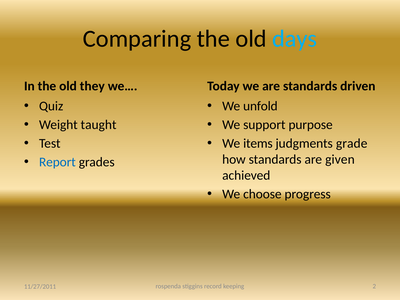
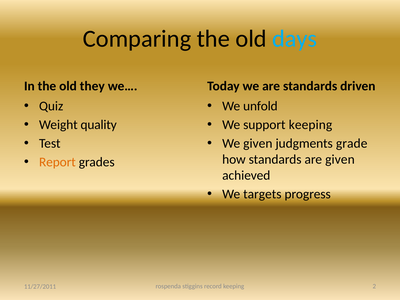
taught: taught -> quality (99, 125)
support purpose: purpose -> keeping (310, 125)
We items: items -> given (258, 143)
Report colour: blue -> orange (57, 162)
choose: choose -> targets (262, 194)
